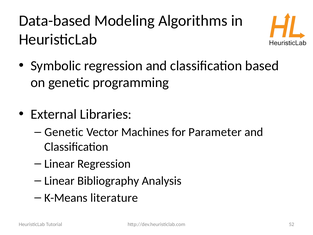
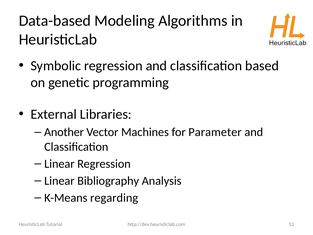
Genetic: Genetic -> Another (64, 132)
literature: literature -> regarding (114, 198)
